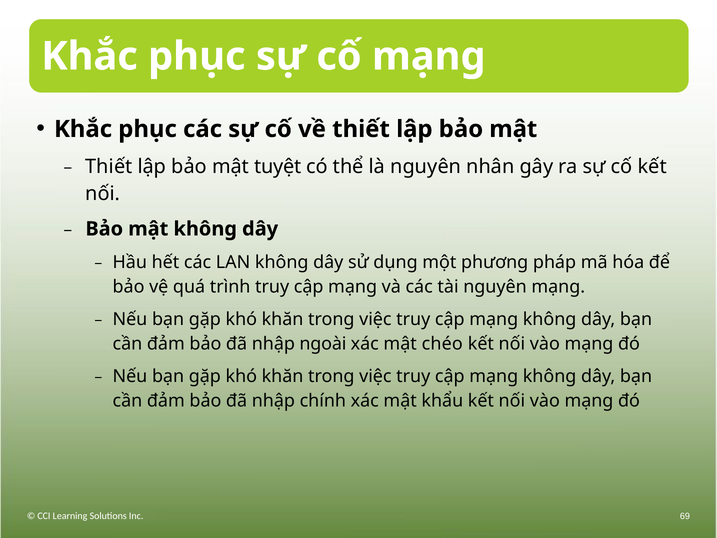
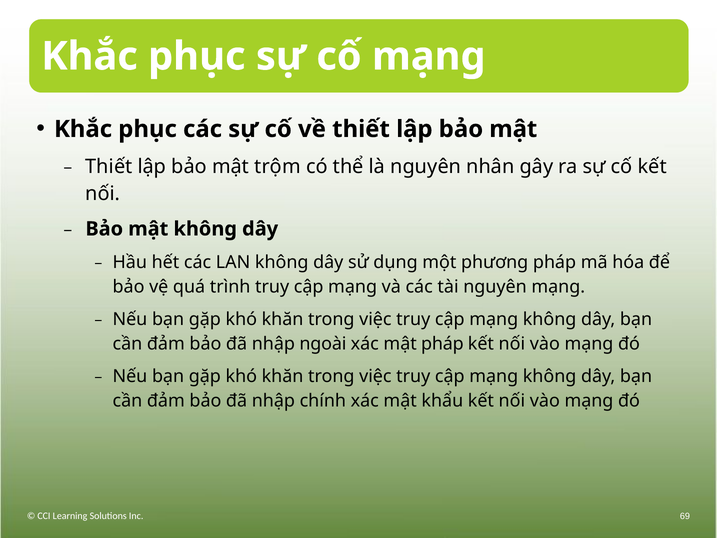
tuyệt: tuyệt -> trộm (278, 166)
mật chéo: chéo -> pháp (442, 344)
